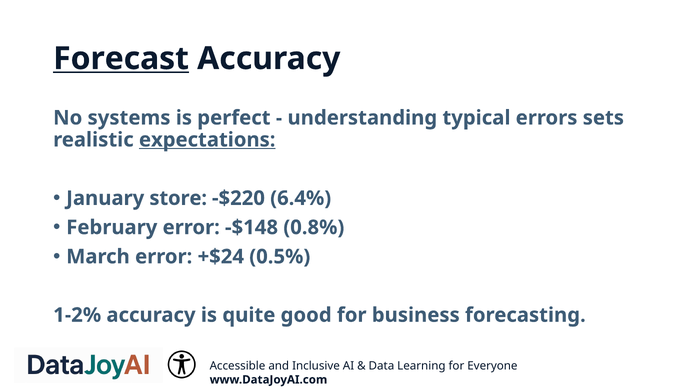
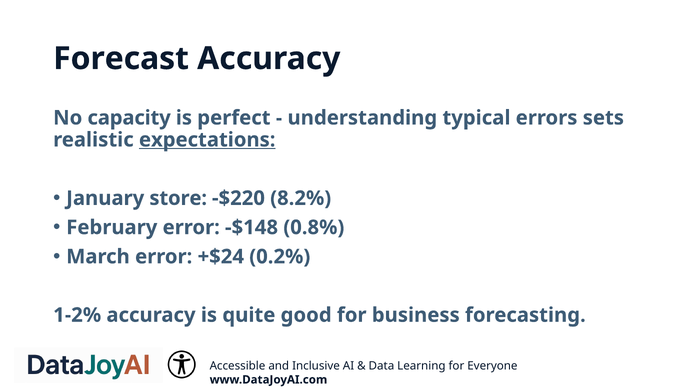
Forecast underline: present -> none (121, 59)
systems: systems -> capacity (129, 118)
6.4%: 6.4% -> 8.2% (301, 198)
0.5%: 0.5% -> 0.2% (280, 257)
